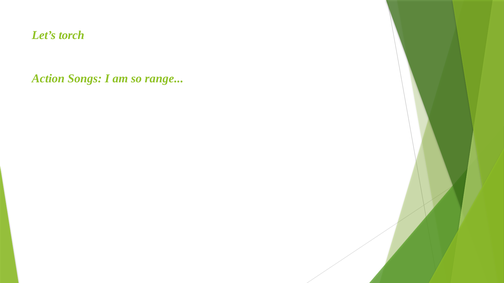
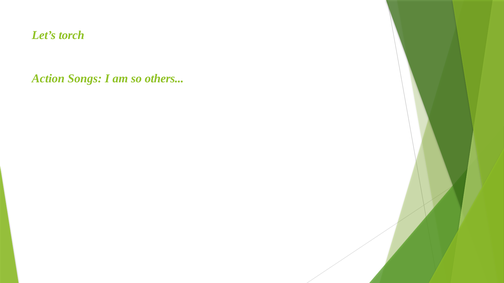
range: range -> others (164, 79)
